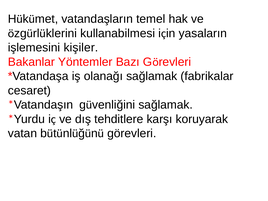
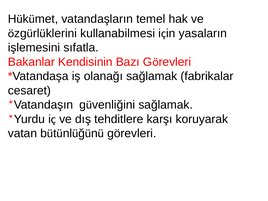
kişiler: kişiler -> sıfatla (81, 48)
Yöntemler: Yöntemler -> Kendisinin (85, 62)
